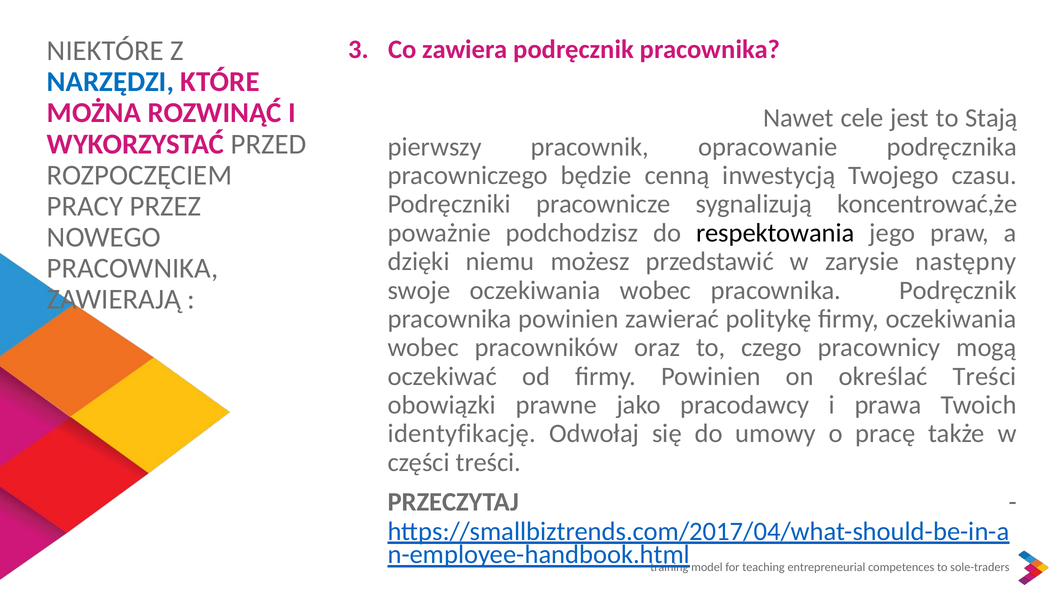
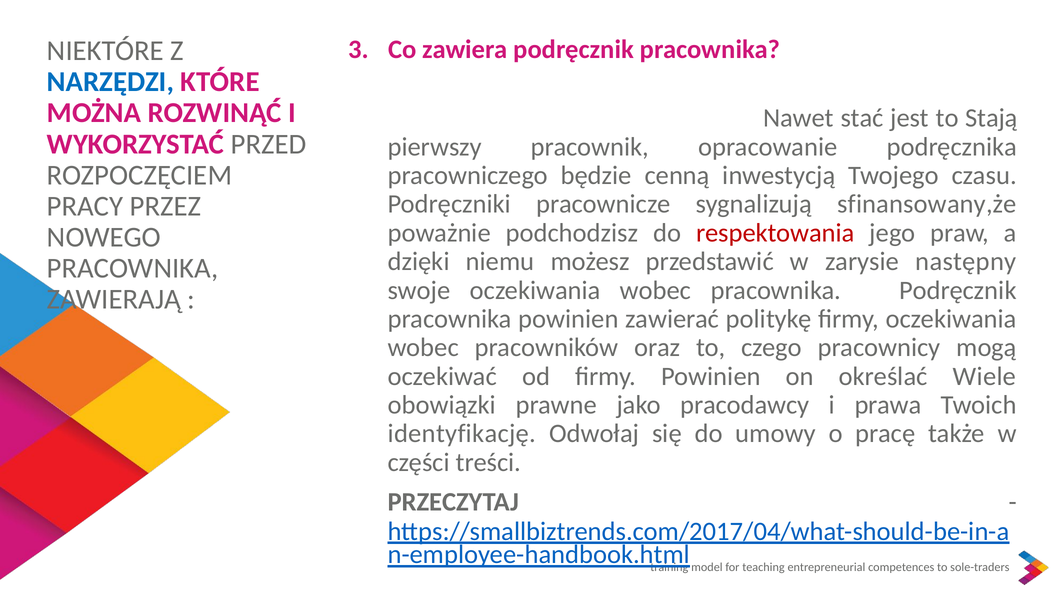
cele: cele -> stać (862, 118)
koncentrować,że: koncentrować,że -> sfinansowany,że (927, 204)
respektowania colour: black -> red (775, 233)
określać Treści: Treści -> Wiele (984, 377)
